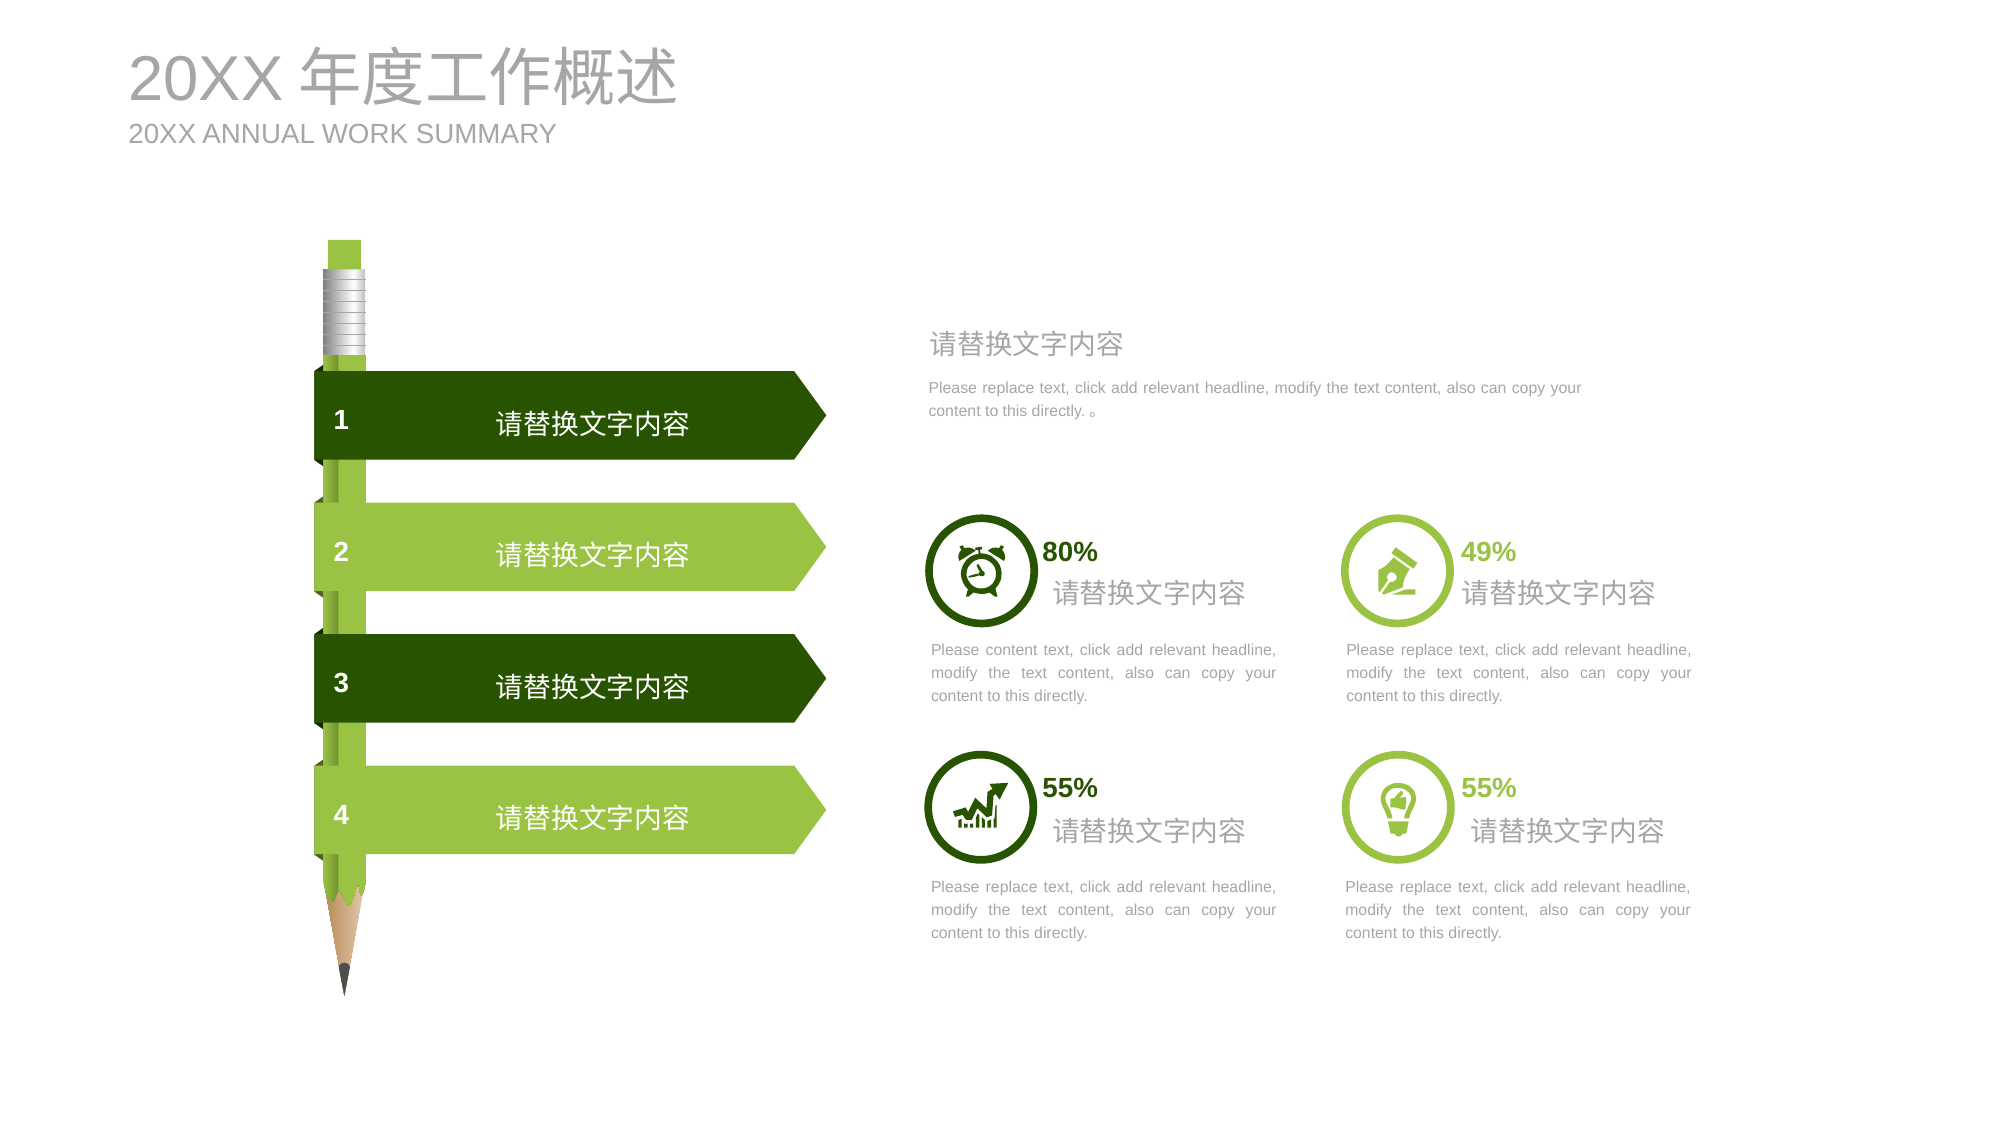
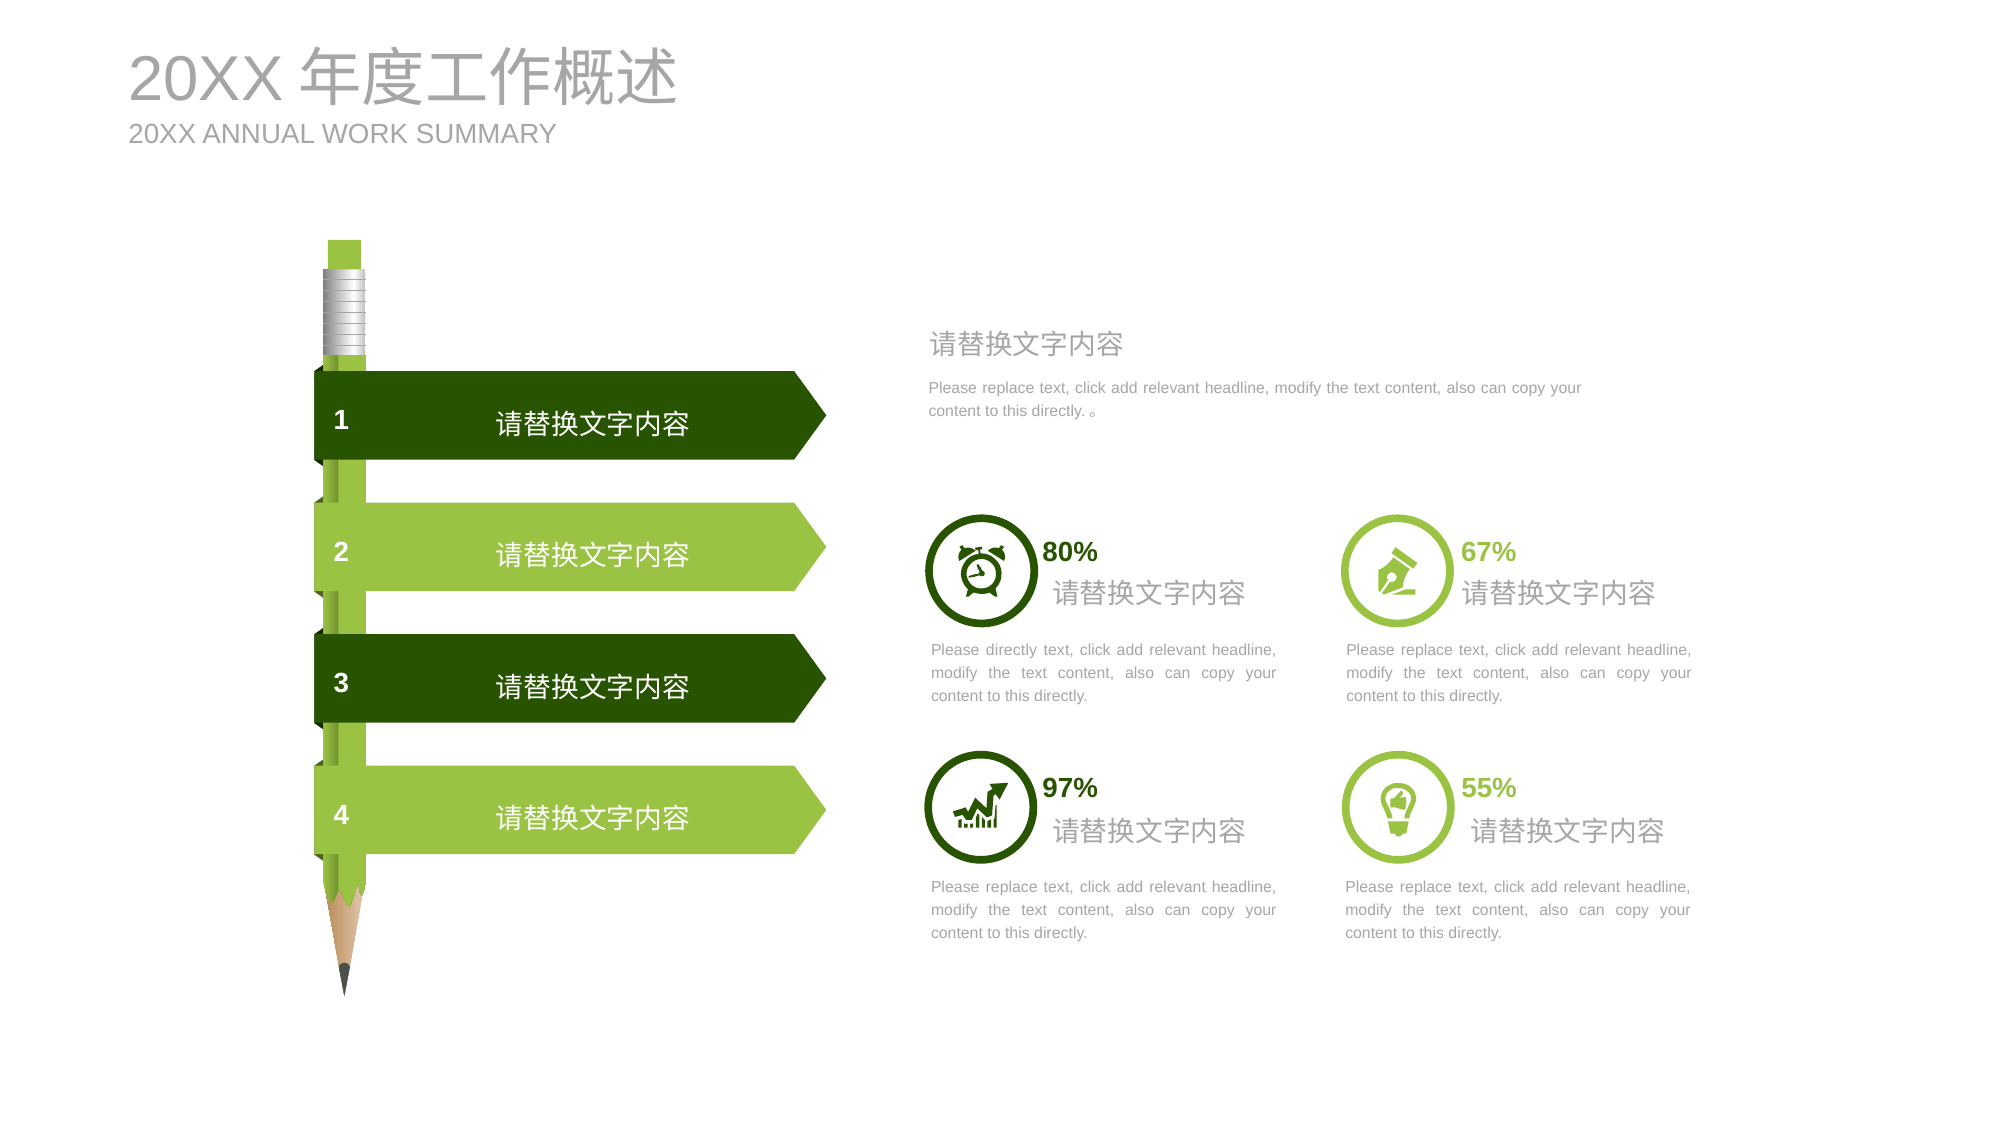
49%: 49% -> 67% (1489, 553)
Please content: content -> directly (1012, 650)
55%: 55% -> 97% (1070, 788)
